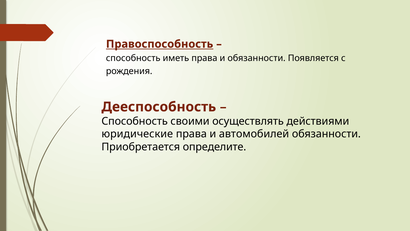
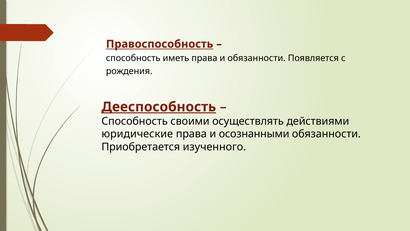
Дееспособность underline: none -> present (159, 107)
автомобилей: автомобилей -> осознанными (254, 134)
определите: определите -> изученного (214, 147)
